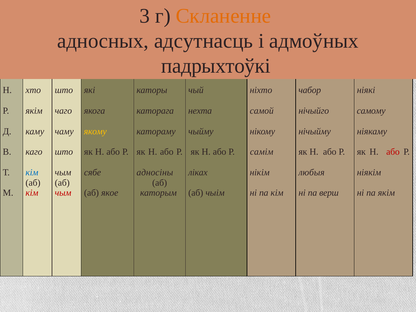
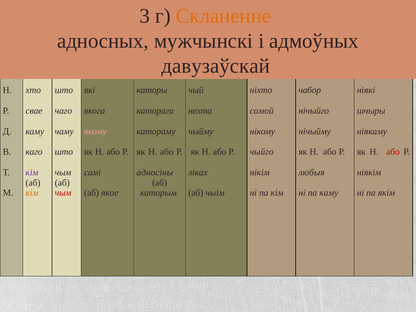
адсутнасць: адсутнасць -> мужчынскі (204, 41)
падрыхтоўкі: падрыхтоўкі -> давузаўскай (216, 66)
якім: якім -> свае (34, 111)
самому: самому -> шчыры (371, 111)
якому colour: yellow -> pink (95, 131)
самім: самім -> чыйго (262, 152)
кім colour: blue -> purple (32, 172)
сябе: сябе -> самі (93, 172)
кім colour: red -> orange (32, 193)
па верш: верш -> каму (329, 193)
